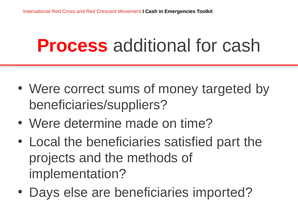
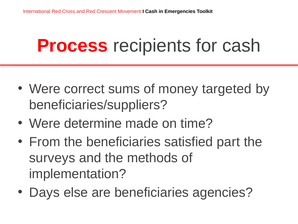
additional: additional -> recipients (152, 46)
Local: Local -> From (45, 142)
projects: projects -> surveys (52, 158)
imported: imported -> agencies (223, 192)
